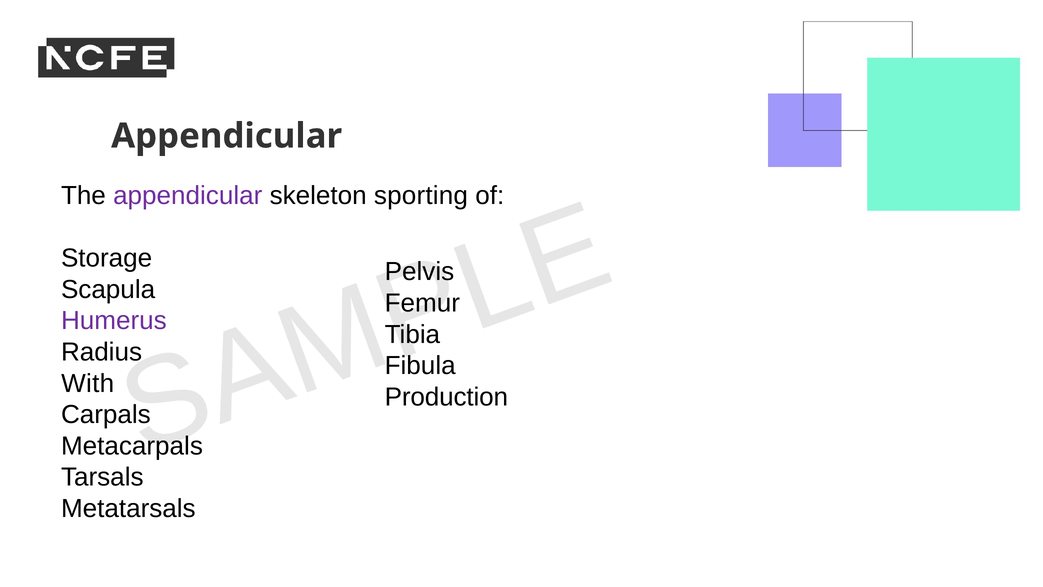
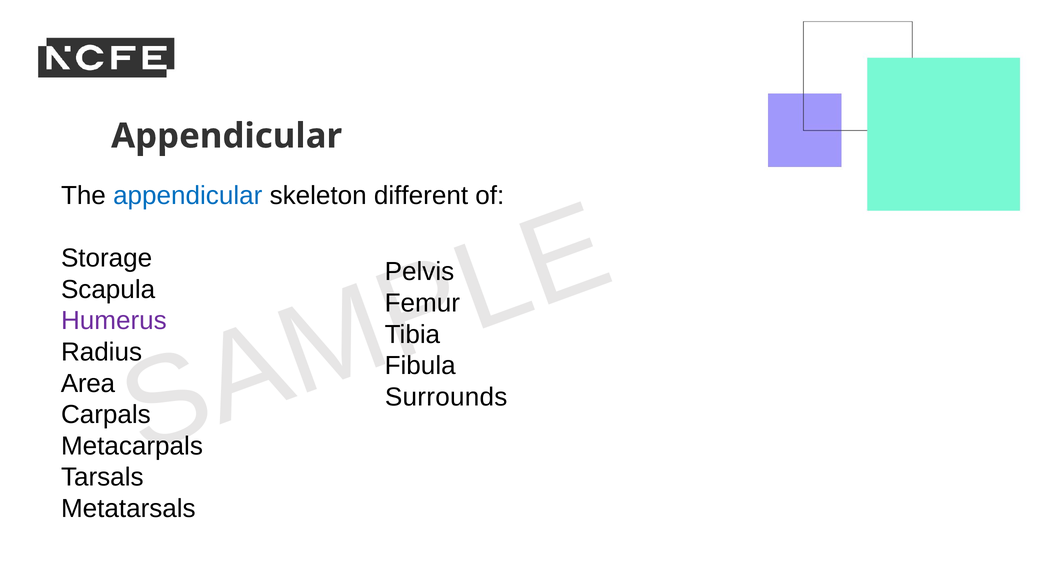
appendicular colour: purple -> blue (188, 195)
sporting: sporting -> different (421, 195)
With: With -> Area (88, 383)
Production: Production -> Surrounds (446, 397)
